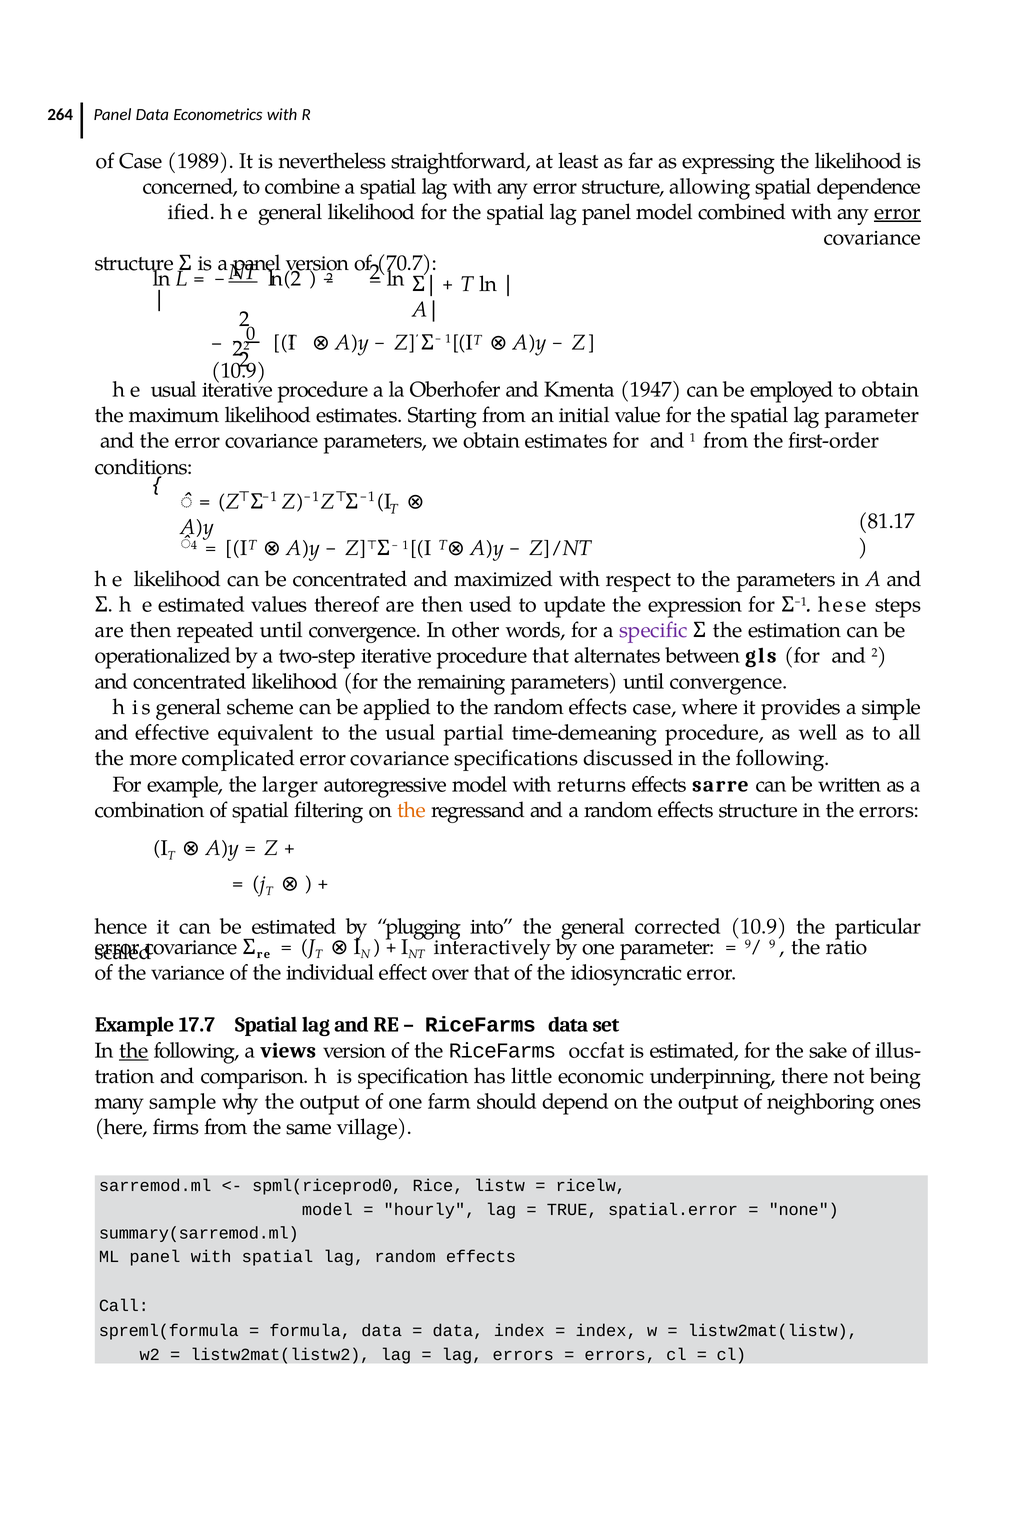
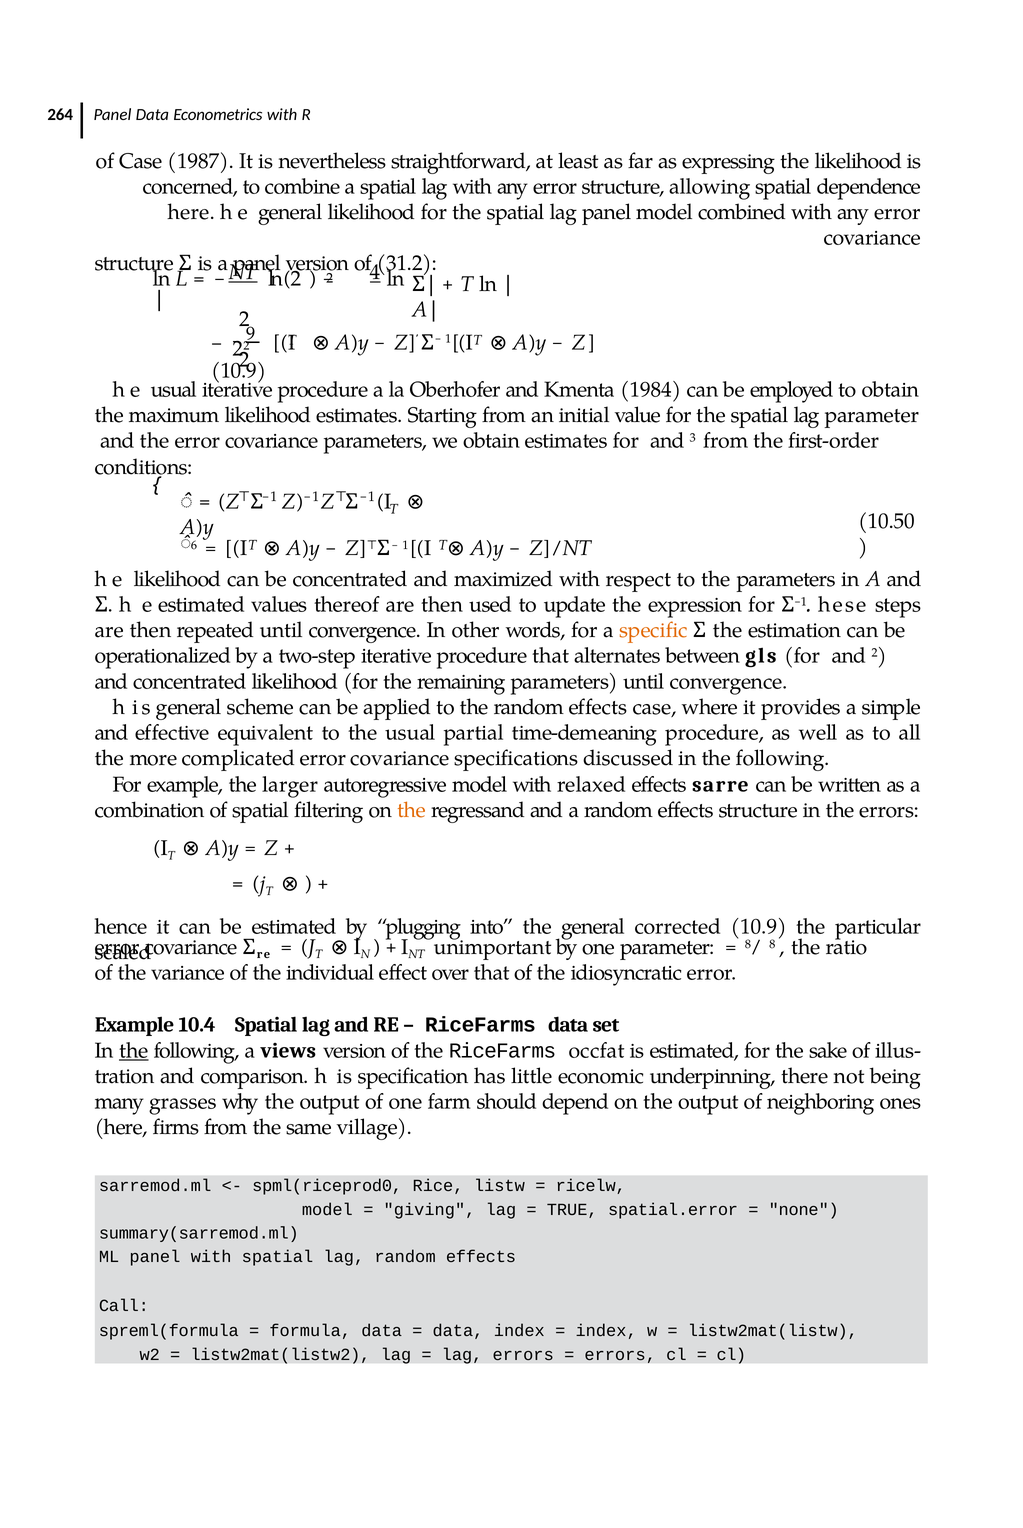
1989: 1989 -> 1987 (201, 161)
iﬁed: iﬁed -> here (191, 212)
error underline: present -> none (898, 212)
70.7: 70.7 -> 31.2 (407, 263)
2: 2 -> 4 (375, 272)
0: 0 -> 9 (251, 333)
1947: 1947 -> 1984 (651, 390)
1: 1 -> 3 (693, 438)
81.17: 81.17 -> 10.50 (887, 521)
4: 4 -> 6 (194, 545)
speciﬁc colour: purple -> orange (653, 630)
returns: returns -> relaxed (592, 785)
interactively: interactively -> unimportant (493, 947)
9: 9 -> 8 (748, 944)
9: 9 -> 8 (772, 944)
17.7: 17.7 -> 10.4 (197, 1025)
sample: sample -> grasses (183, 1102)
hourly: hourly -> giving (430, 1210)
